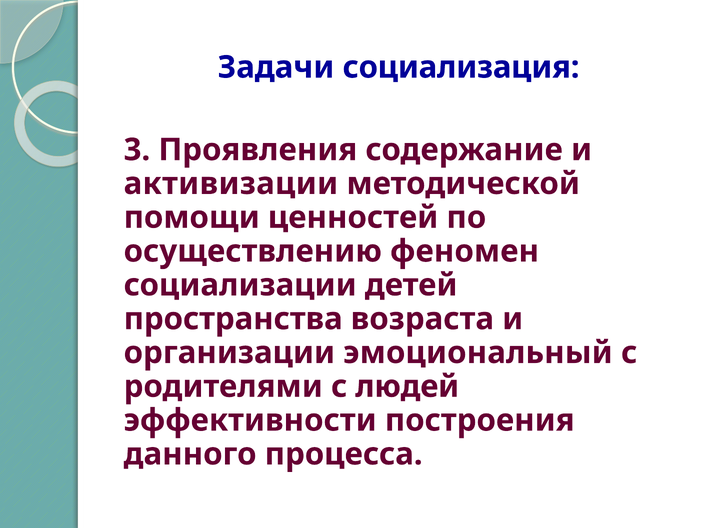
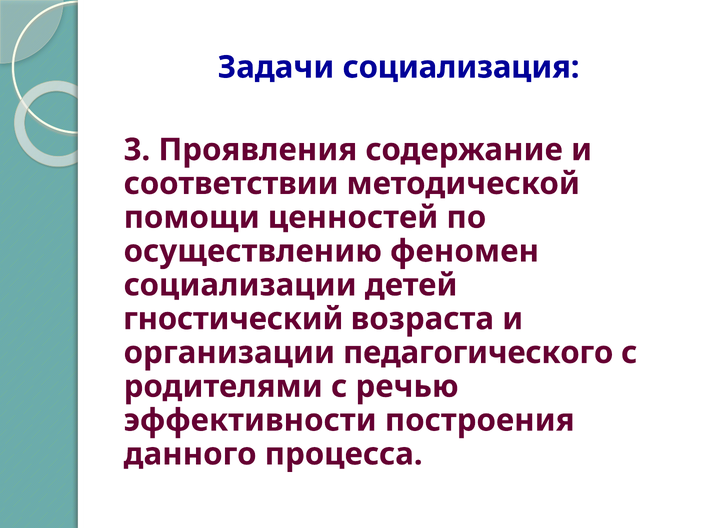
активизации: активизации -> соответствии (231, 183)
пространства: пространства -> гностический (233, 318)
эмоциональный: эмоциональный -> педагогического (478, 352)
людей: людей -> речью (407, 386)
